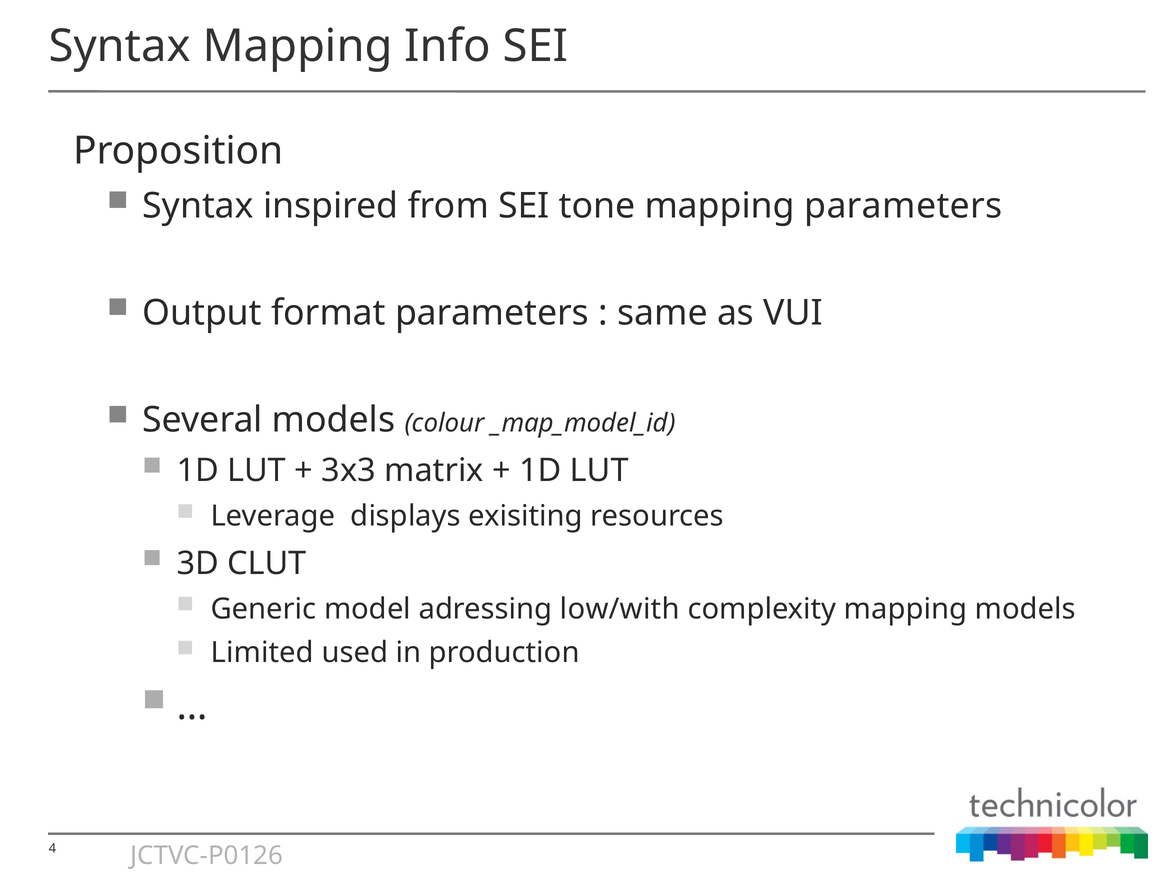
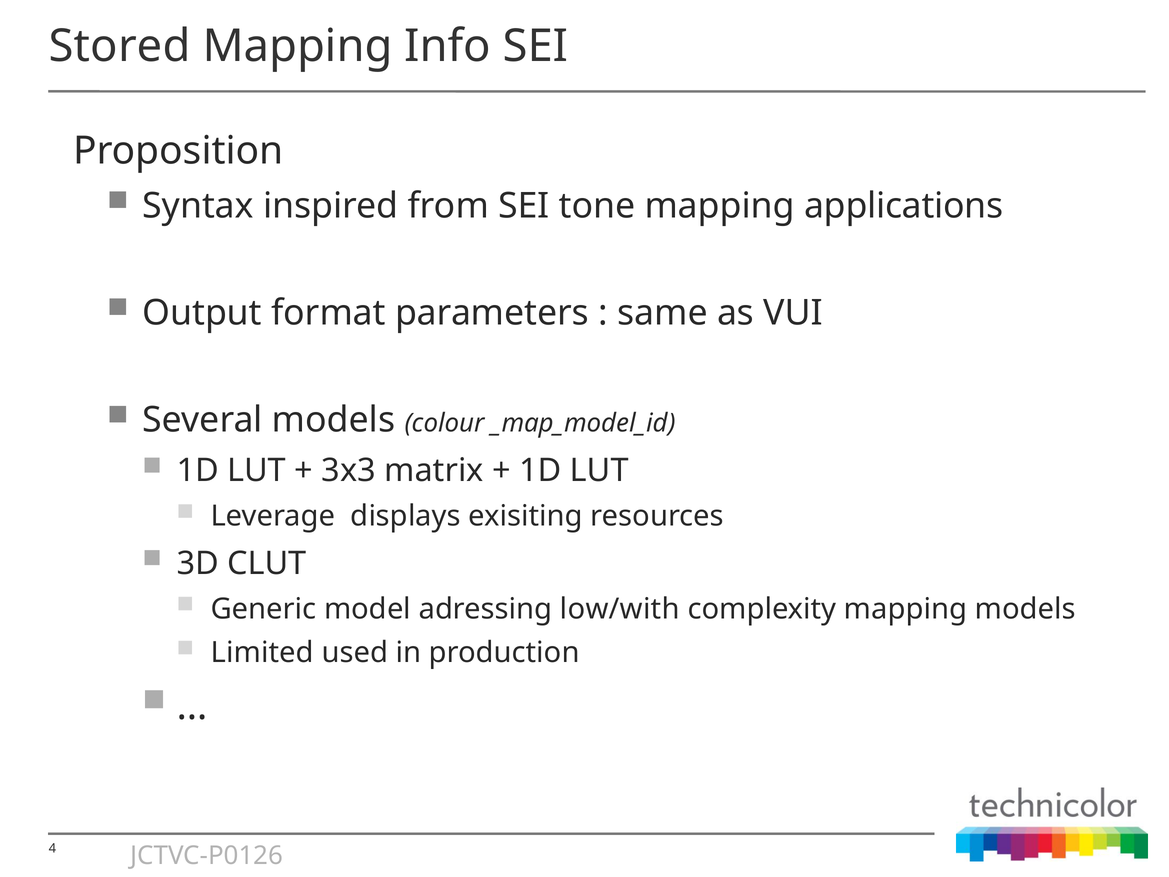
Syntax: Syntax -> Stored (120, 46)
mapping parameters: parameters -> applications (904, 206)
